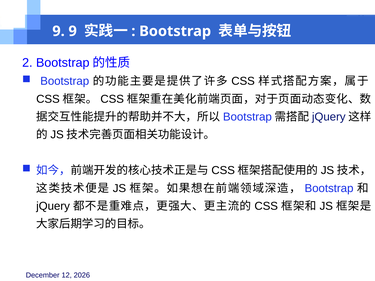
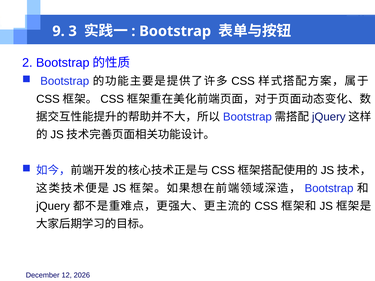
9 9: 9 -> 3 (73, 31)
